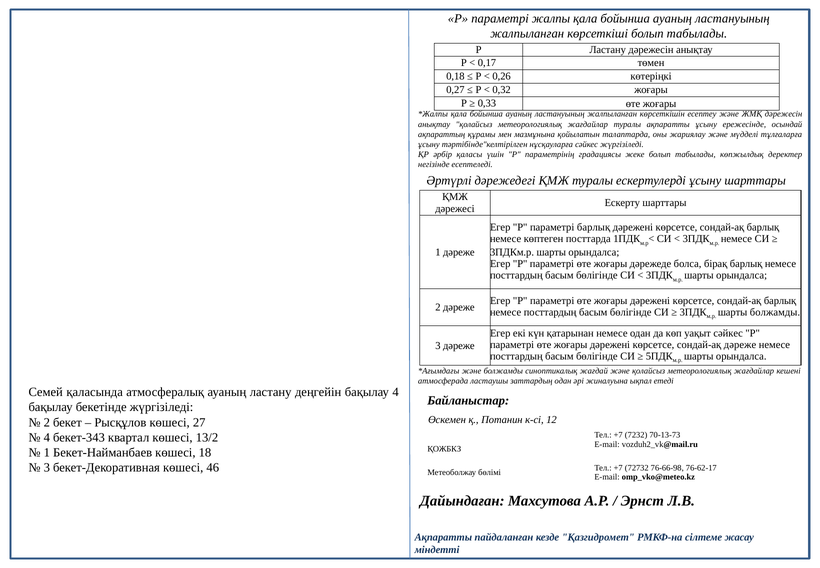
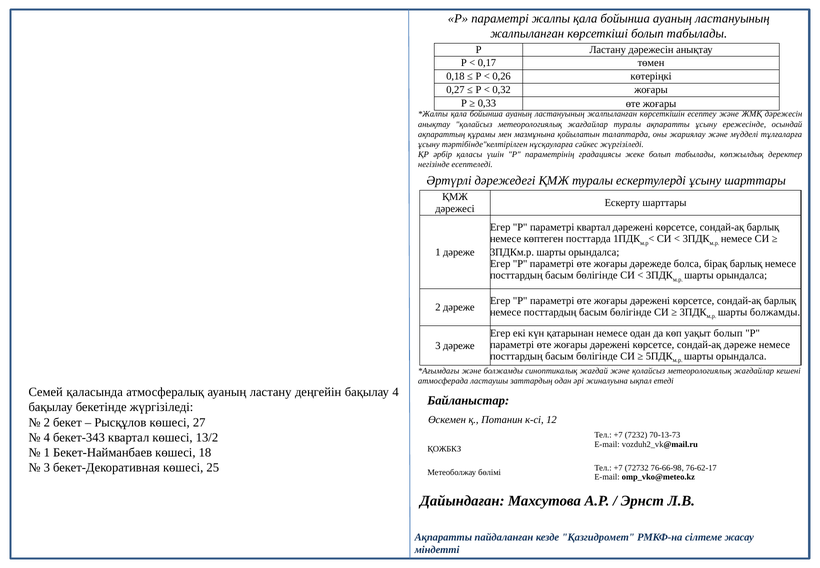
параметрі барлық: барлық -> квартал (594, 227)
уақыт сәйкес: сәйкес -> болып (728, 333)
46: 46 -> 25 (213, 468)
